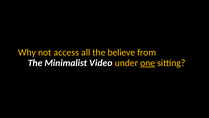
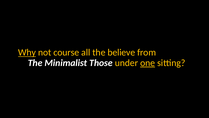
Why underline: none -> present (27, 52)
access: access -> course (66, 52)
Video: Video -> Those (101, 63)
